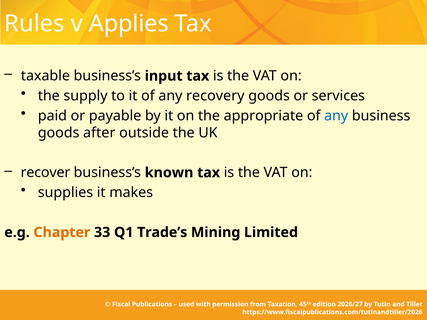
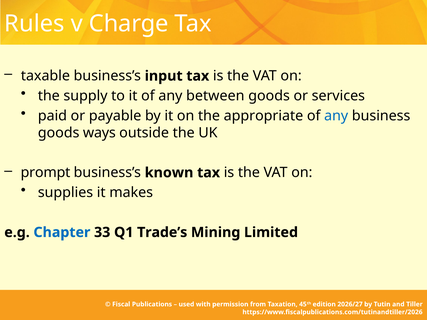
Applies: Applies -> Charge (129, 24)
recovery: recovery -> between (215, 96)
after: after -> ways (99, 133)
recover: recover -> prompt (45, 173)
Chapter colour: orange -> blue (62, 233)
